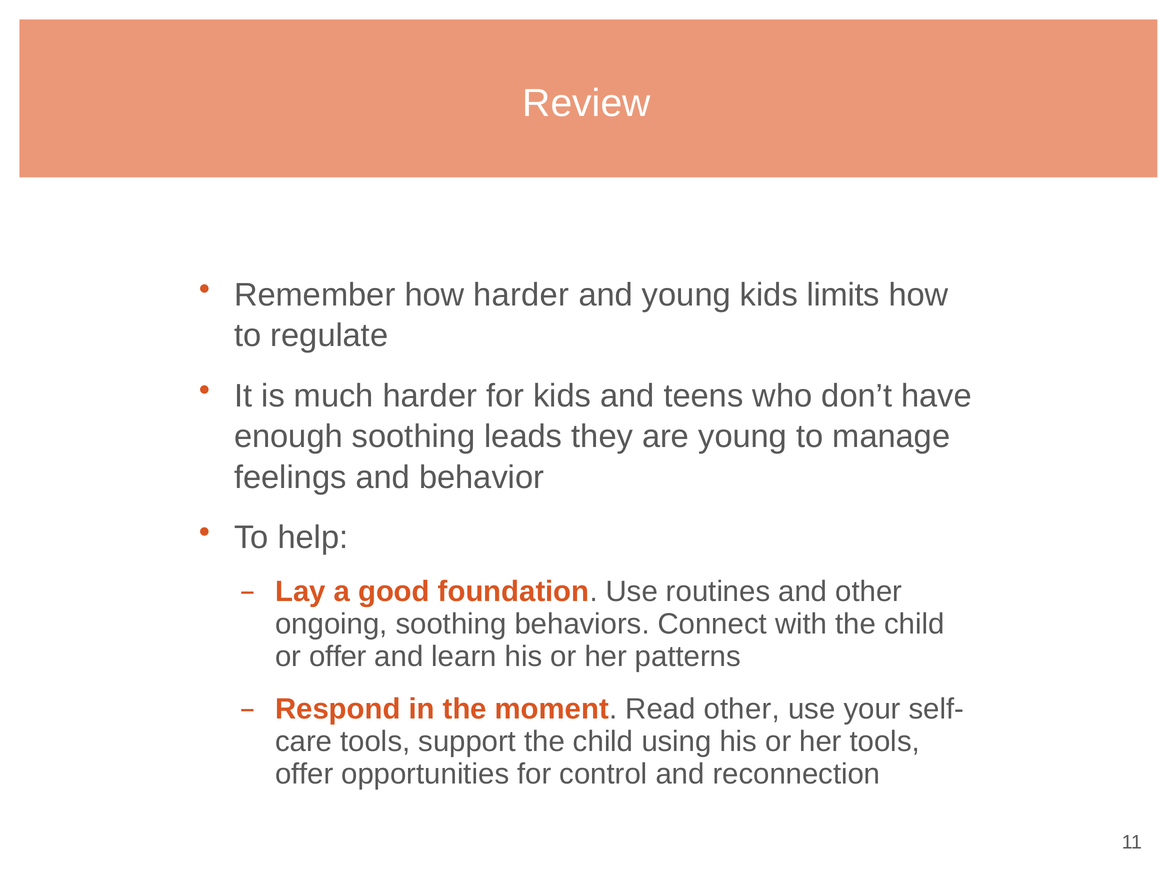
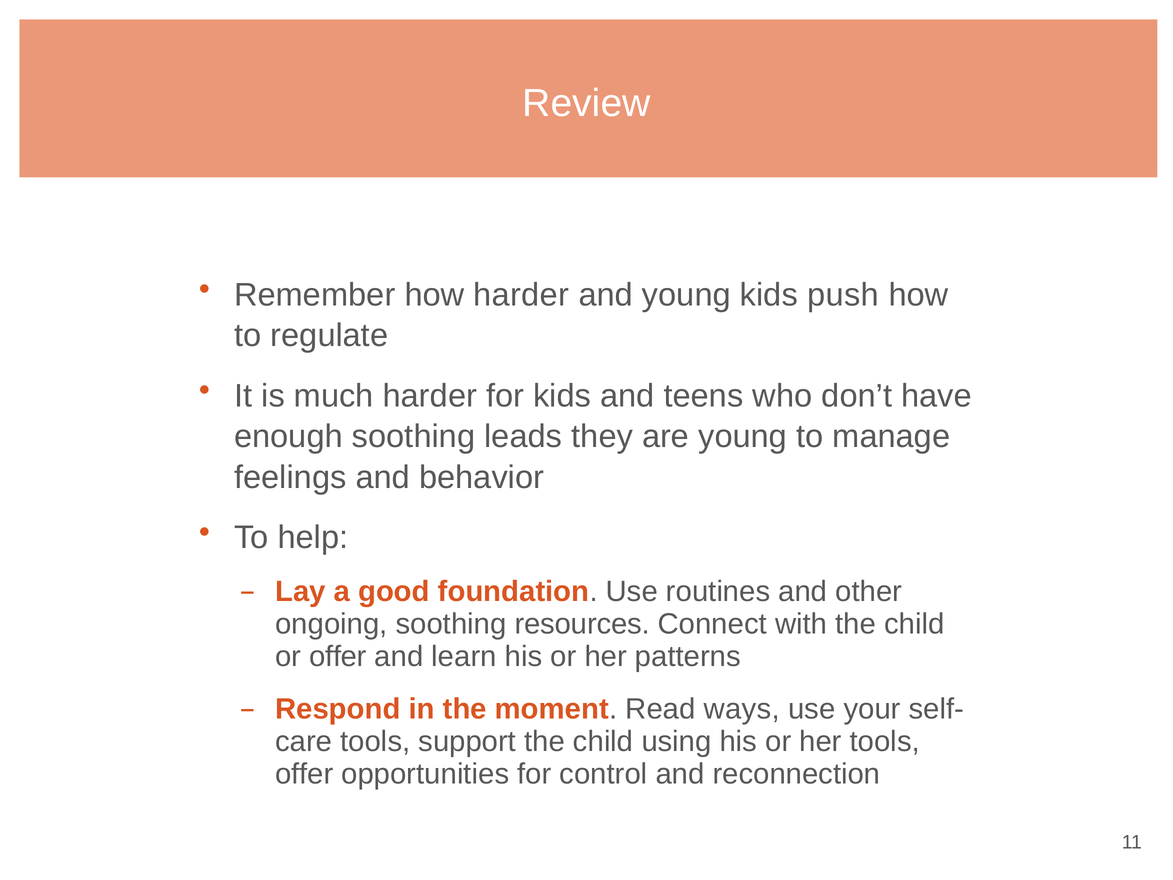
limits: limits -> push (843, 295)
behaviors: behaviors -> resources (582, 624)
Read other: other -> ways (742, 709)
